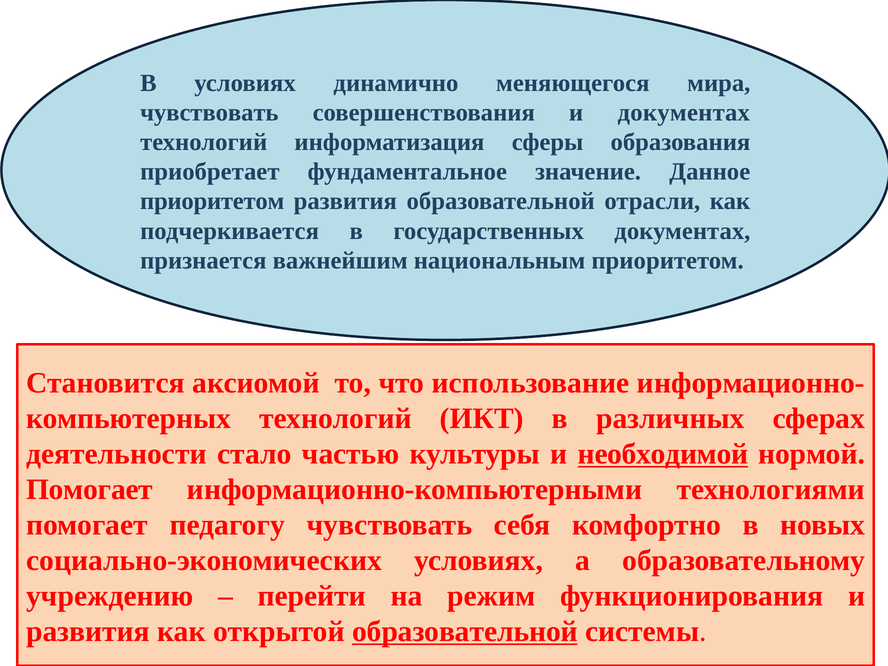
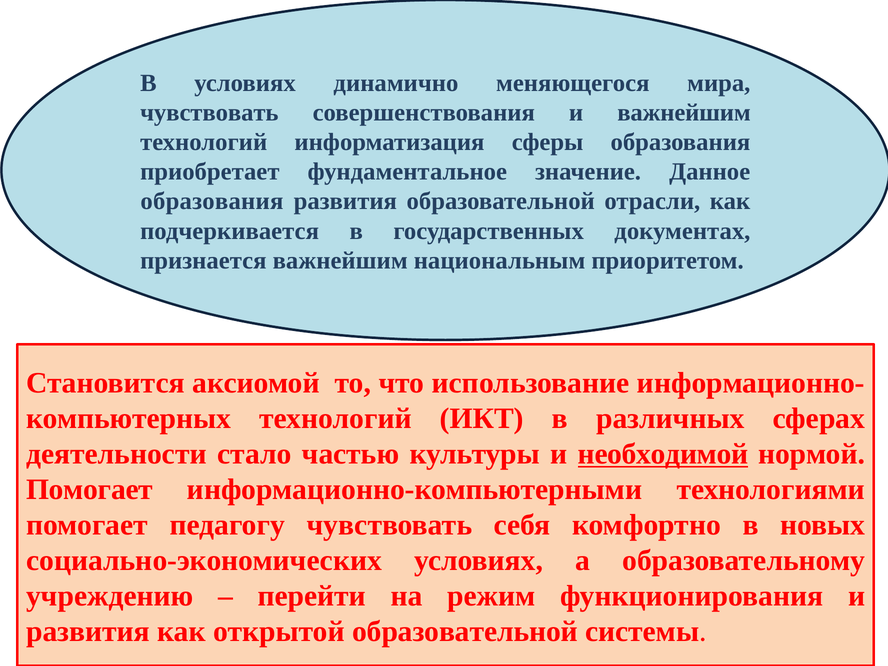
и документах: документах -> важнейшим (684, 112)
приоритетом: приоритетом -> образования (212, 201)
образовательной underline: present -> none (465, 632)
